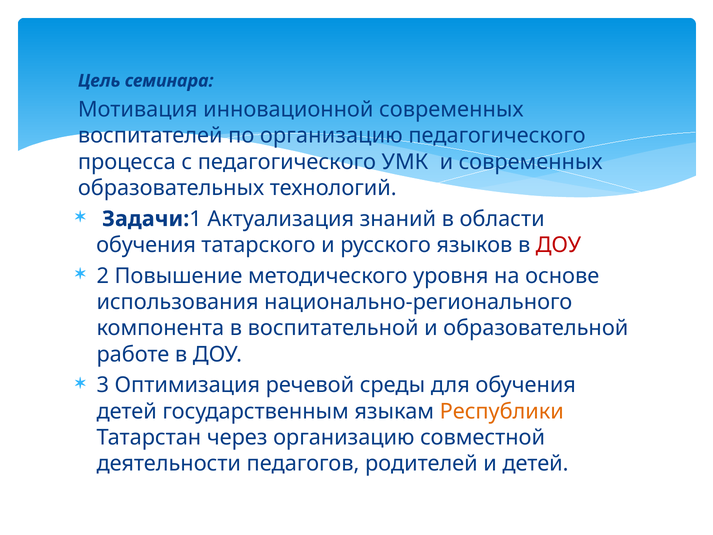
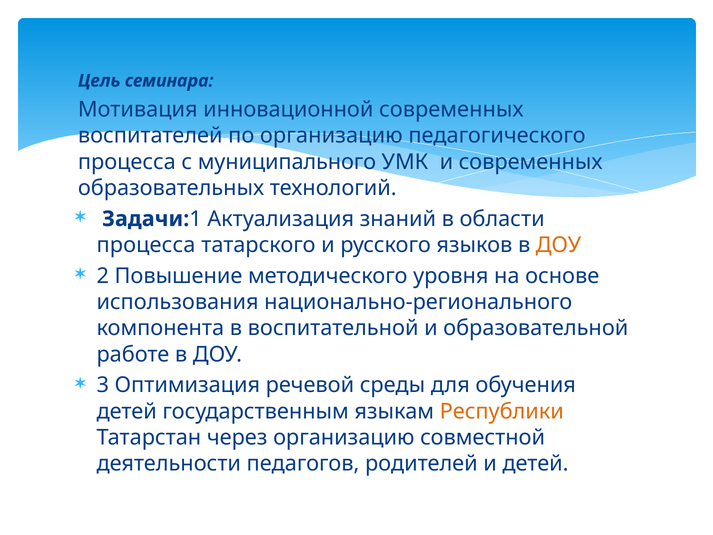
с педагогического: педагогического -> муниципального (287, 162)
обучения: обучения -> процесса (146, 245)
ДОУ colour: red -> orange (558, 245)
